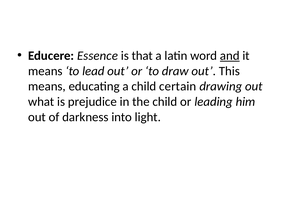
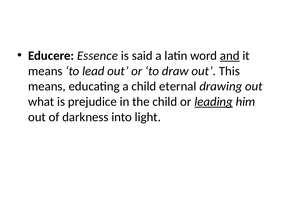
that: that -> said (142, 56)
certain: certain -> eternal (178, 86)
leading underline: none -> present (214, 102)
